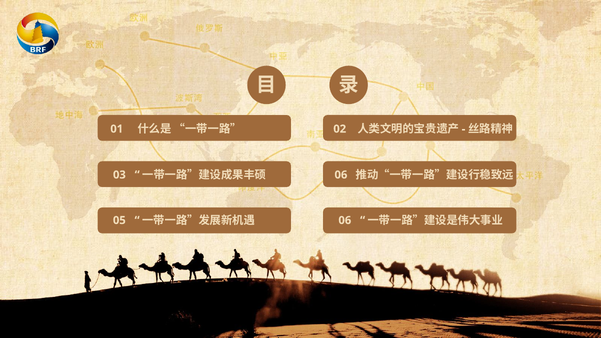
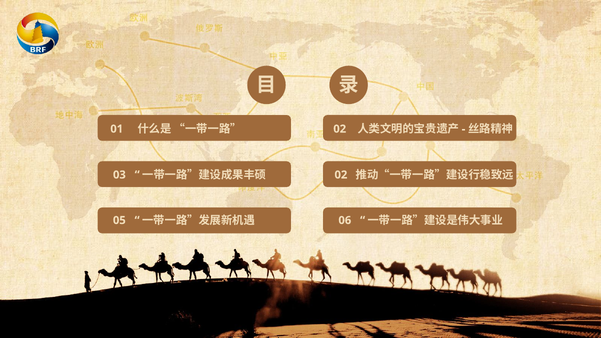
06: 06 -> 02 (341, 175)
